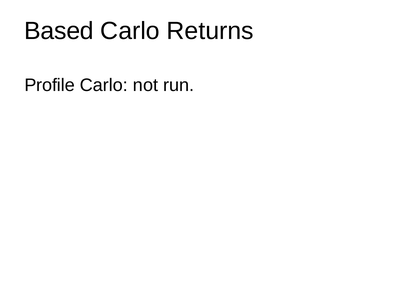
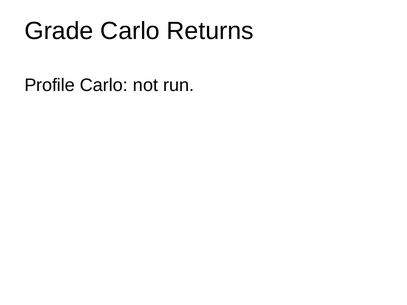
Based: Based -> Grade (59, 31)
